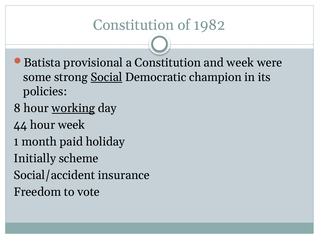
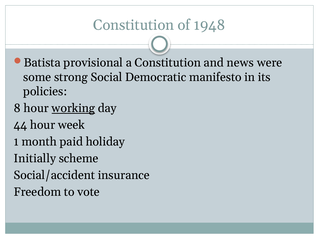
1982: 1982 -> 1948 (210, 25)
and week: week -> news (240, 63)
Social underline: present -> none (106, 77)
champion: champion -> manifesto (215, 77)
